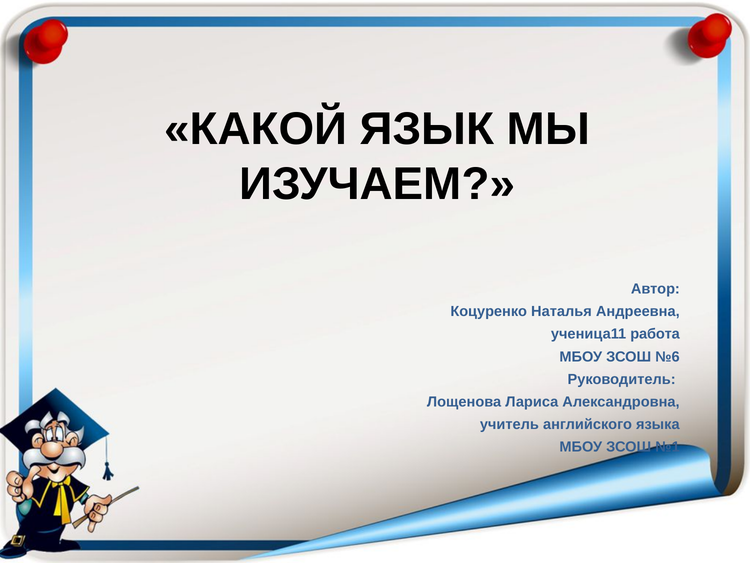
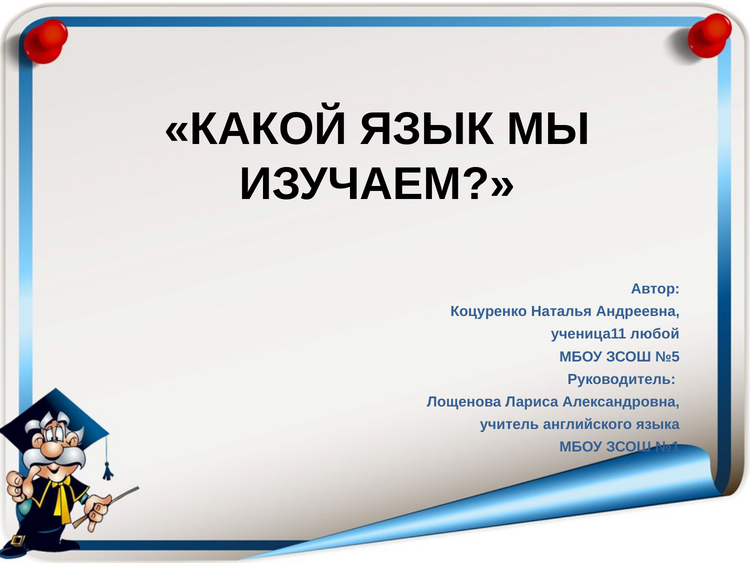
работа: работа -> любой (655, 334)
№6: №6 -> №5 (668, 356)
